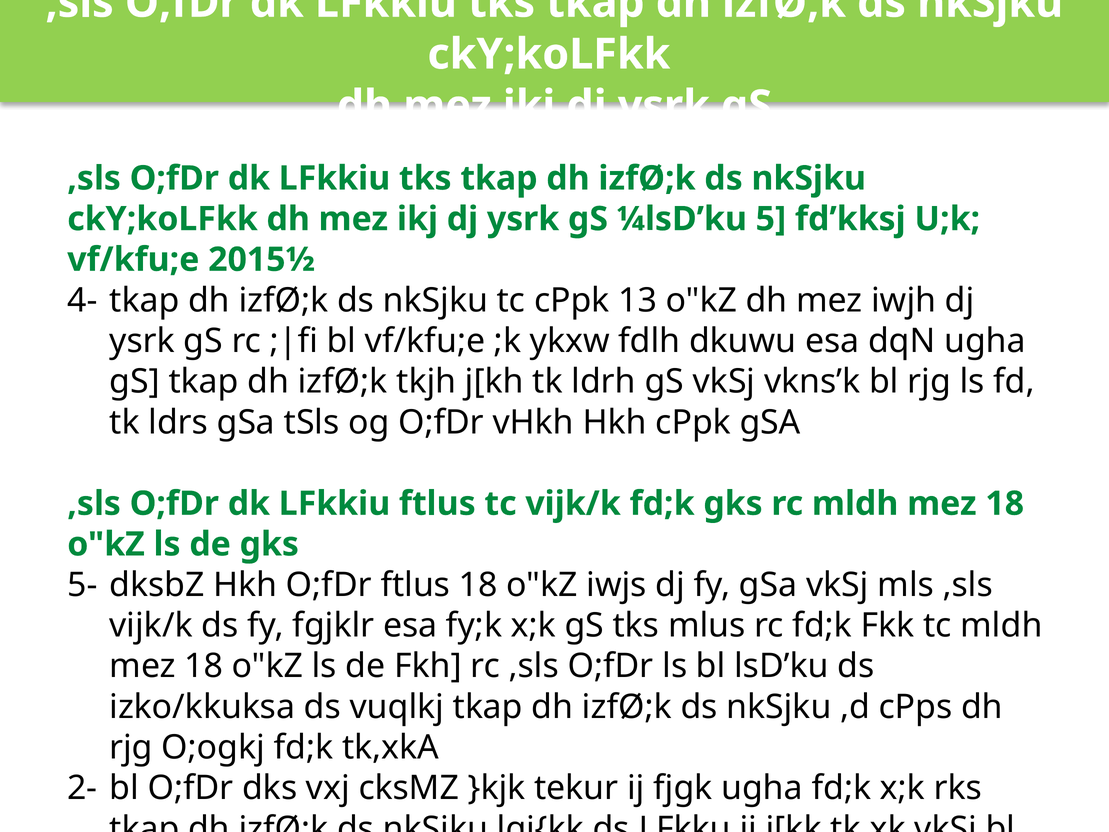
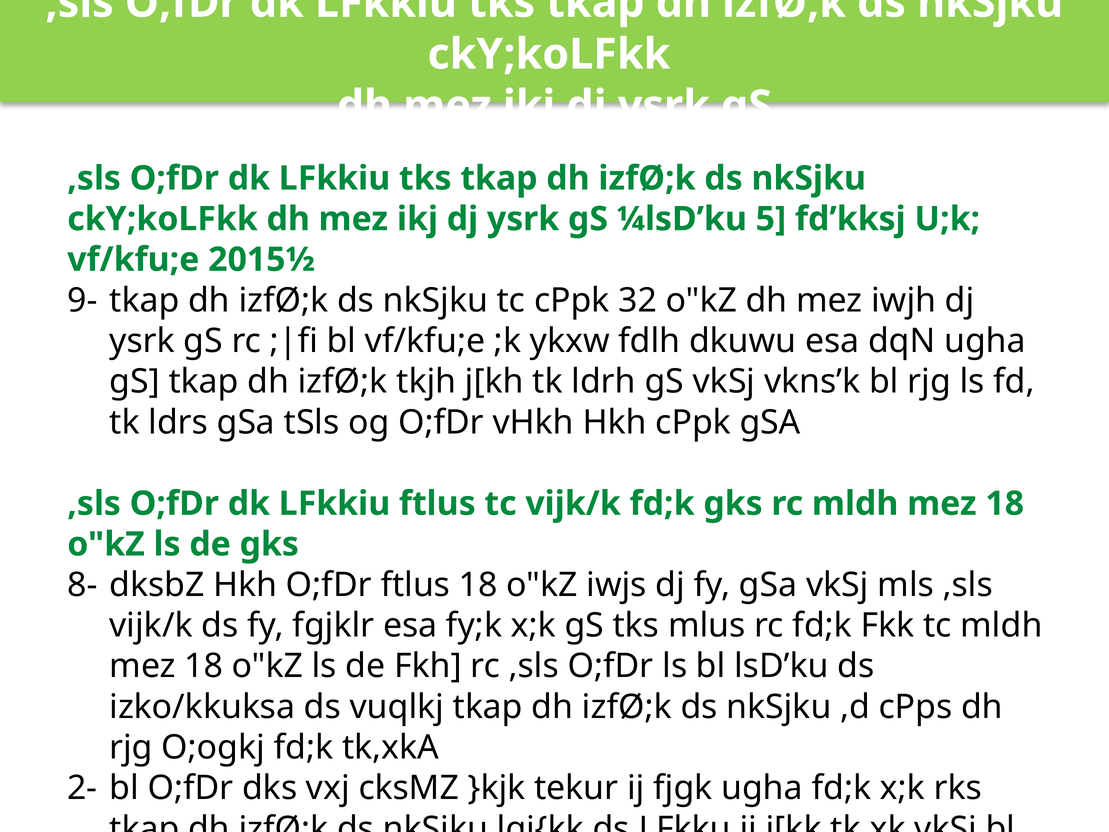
4-: 4- -> 9- (82, 300)
13: 13 -> 32 (638, 300)
5-: 5- -> 8- (82, 585)
